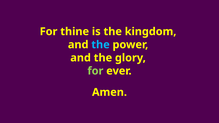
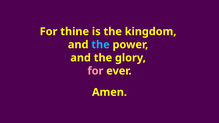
for colour: light green -> pink (95, 71)
